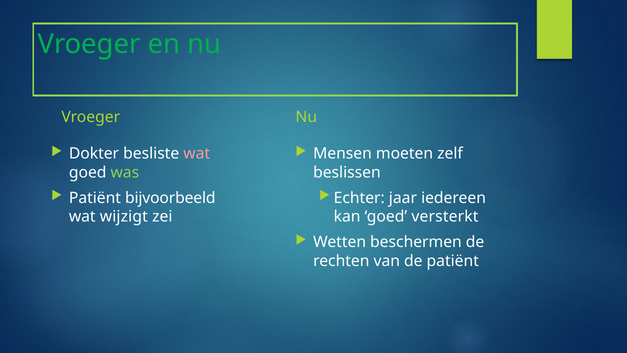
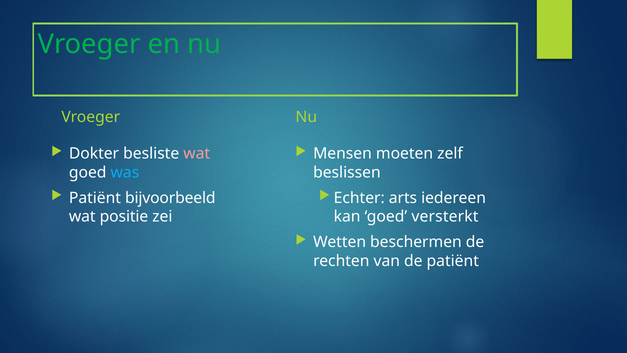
was colour: light green -> light blue (125, 172)
jaar: jaar -> arts (403, 198)
wijzigt: wijzigt -> positie (124, 217)
